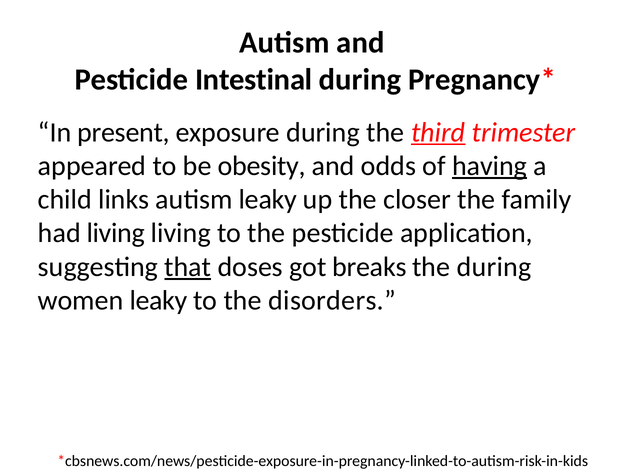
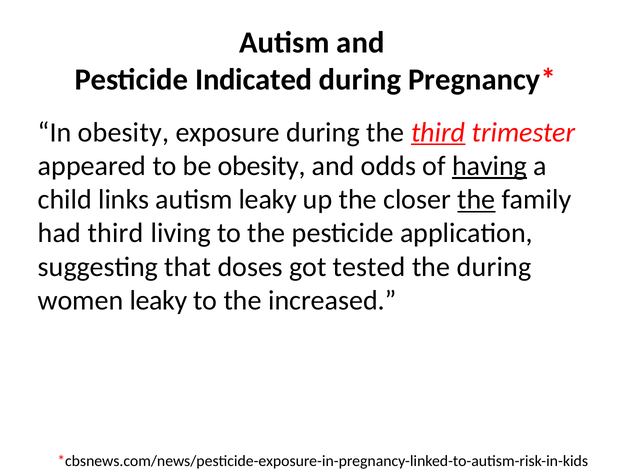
Intestinal: Intestinal -> Indicated (254, 79)
In present: present -> obesity (123, 132)
the underline: none -> present (476, 200)
had living: living -> third (116, 233)
that underline: present -> none (188, 267)
breaks: breaks -> tested (369, 267)
disorders: disorders -> increased (332, 301)
